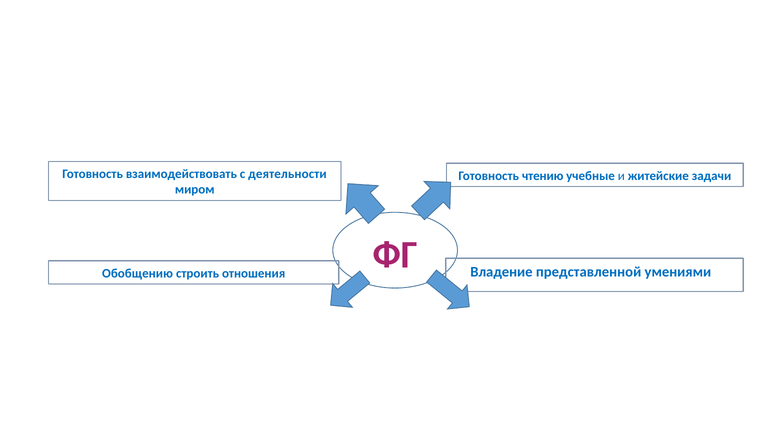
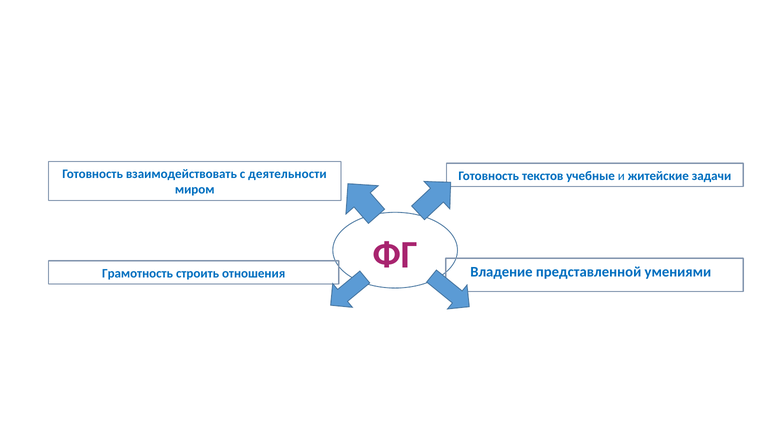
чтению: чтению -> текстов (543, 176)
Обобщению: Обобщению -> Грамотность (138, 274)
